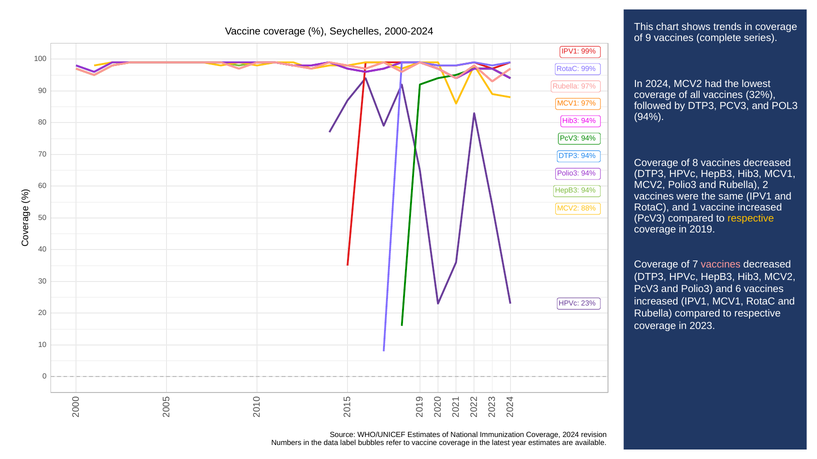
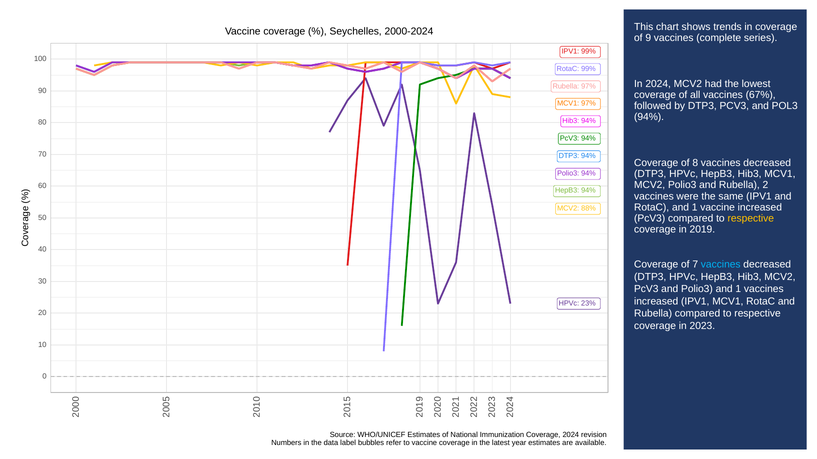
32%: 32% -> 67% (761, 95)
vaccines colour: pink -> light blue (721, 265)
Polio3 and 6: 6 -> 1 (738, 289)
